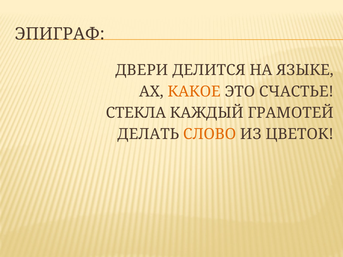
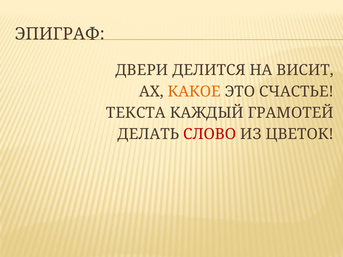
ЯЗЫКЕ: ЯЗЫКЕ -> ВИСИТ (305, 70)
СТЕКЛА: СТЕКЛА -> ТЕКСТА (136, 113)
СЛОВО colour: orange -> red (210, 134)
